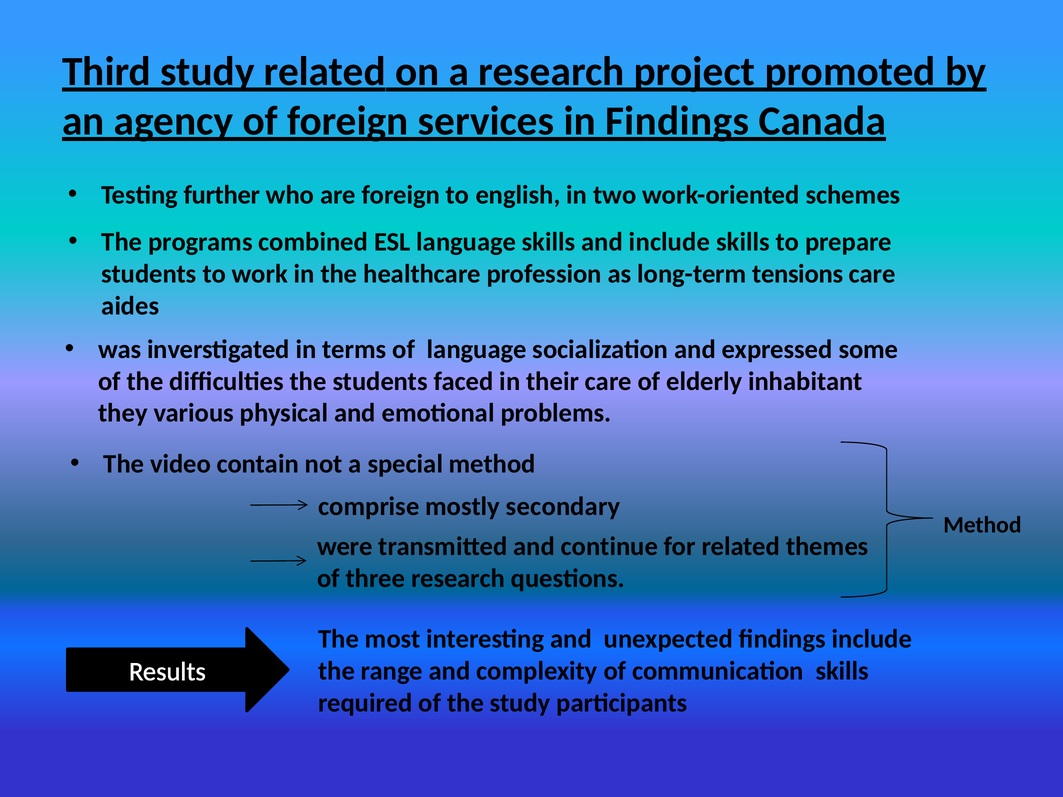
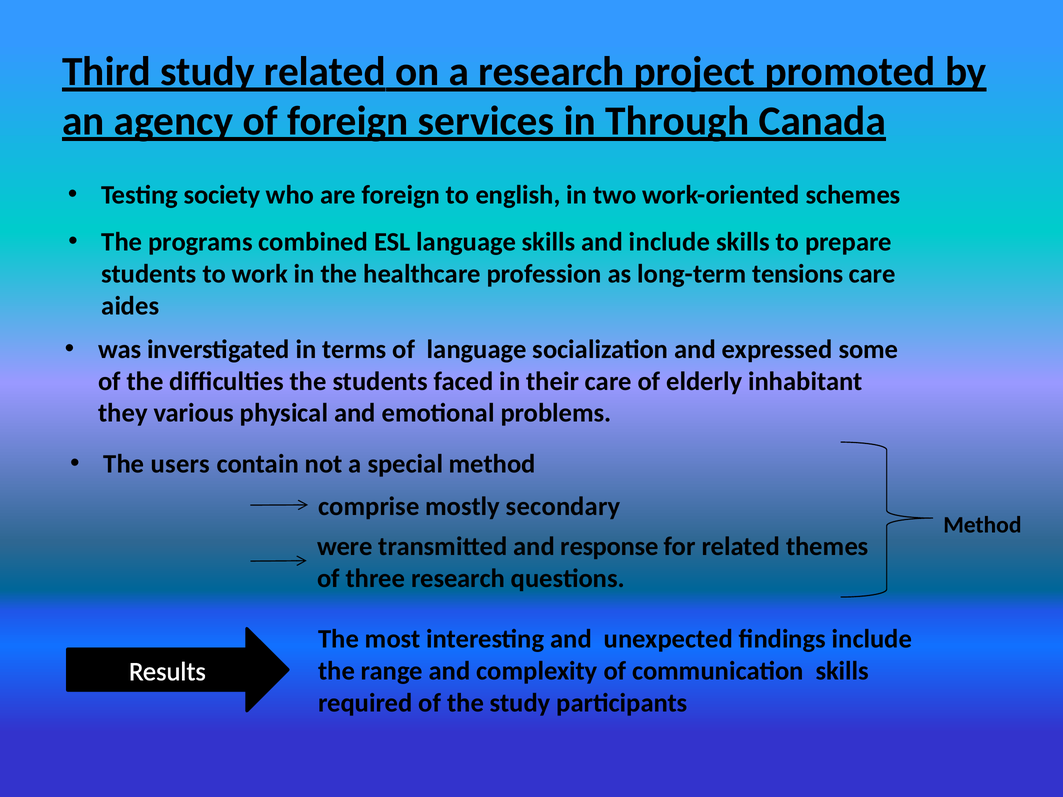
in Findings: Findings -> Through (677, 121)
further: further -> society (222, 195)
video: video -> users (180, 464)
continue: continue -> response (609, 547)
